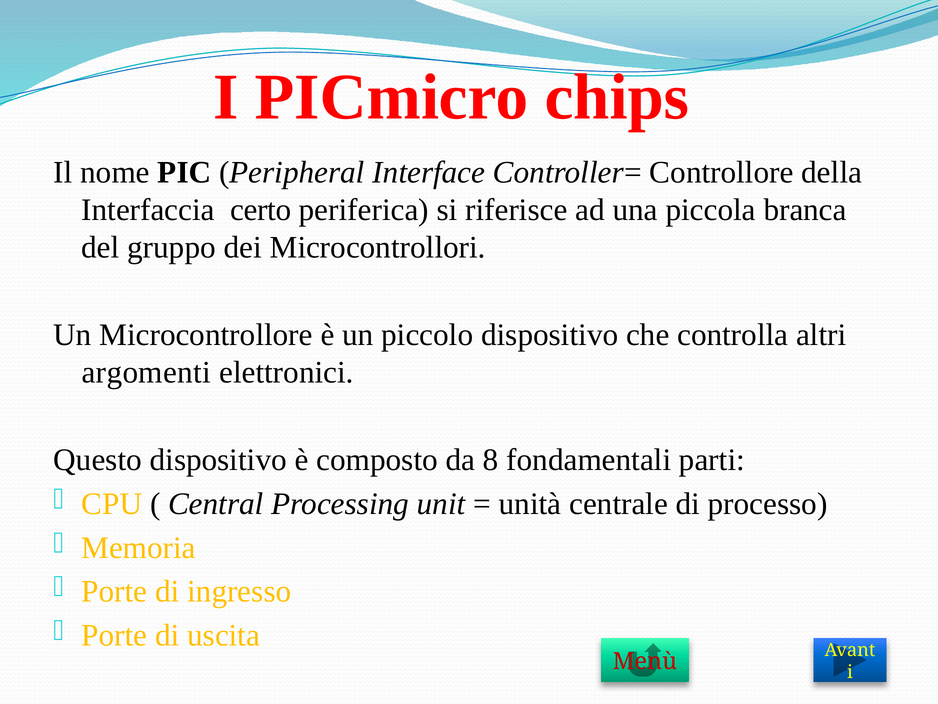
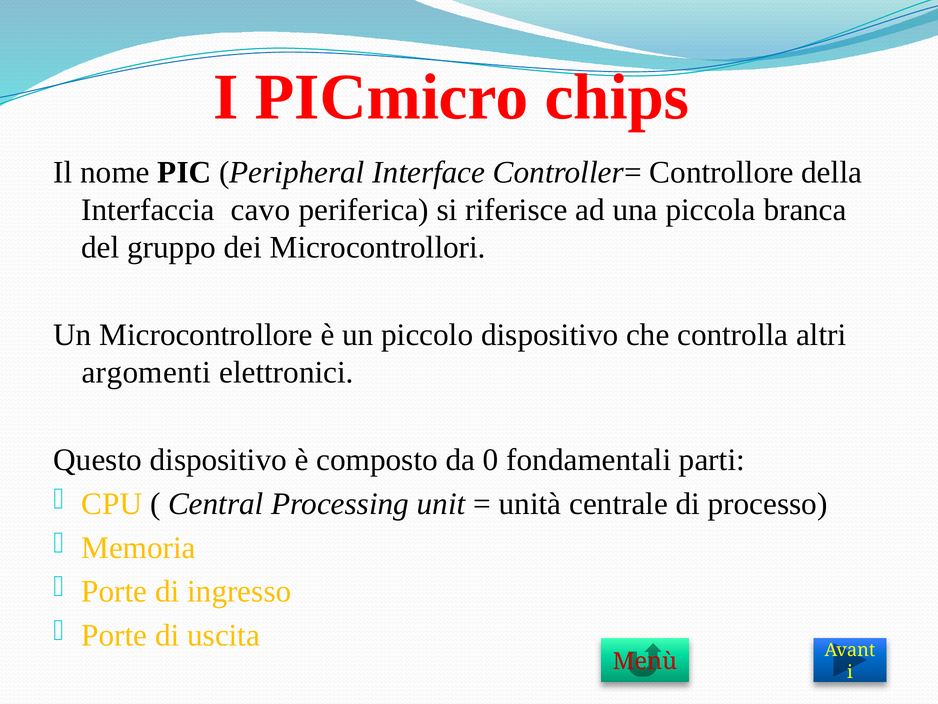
certo: certo -> cavo (260, 210)
8: 8 -> 0 (491, 460)
